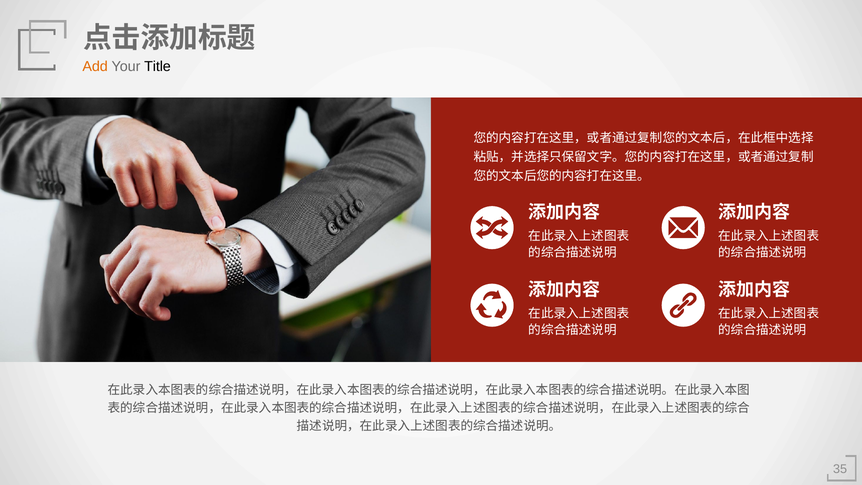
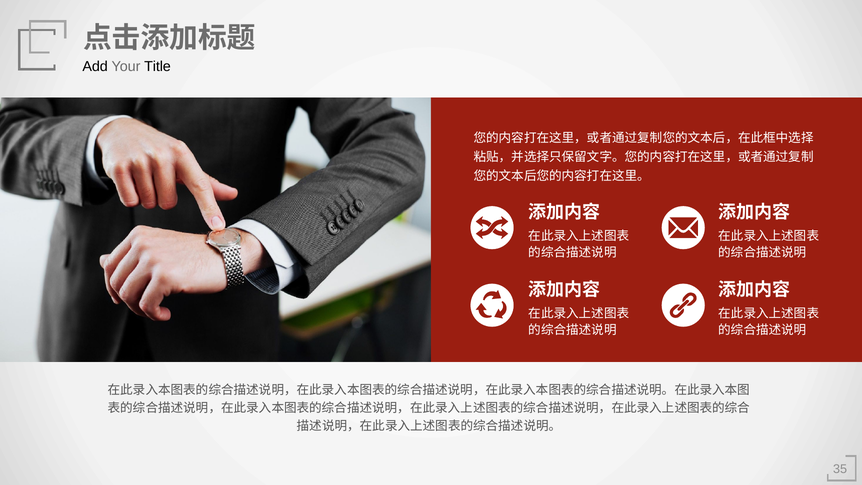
Add colour: orange -> black (95, 67)
